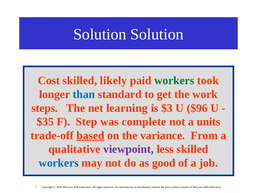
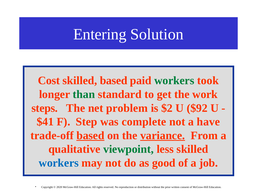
Solution: Solution -> Entering (100, 34)
skilled likely: likely -> based (114, 80)
than colour: blue -> green (84, 94)
learning: learning -> problem (127, 108)
$3: $3 -> $2 (167, 108)
$96: $96 -> $92 (197, 108)
$35: $35 -> $41 (45, 122)
units: units -> have (208, 122)
variance underline: none -> present (163, 135)
viewpoint colour: purple -> green (129, 149)
